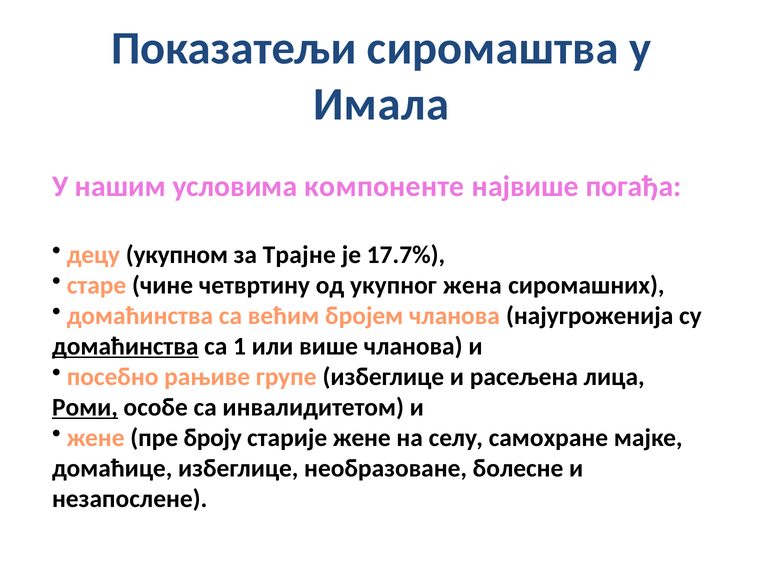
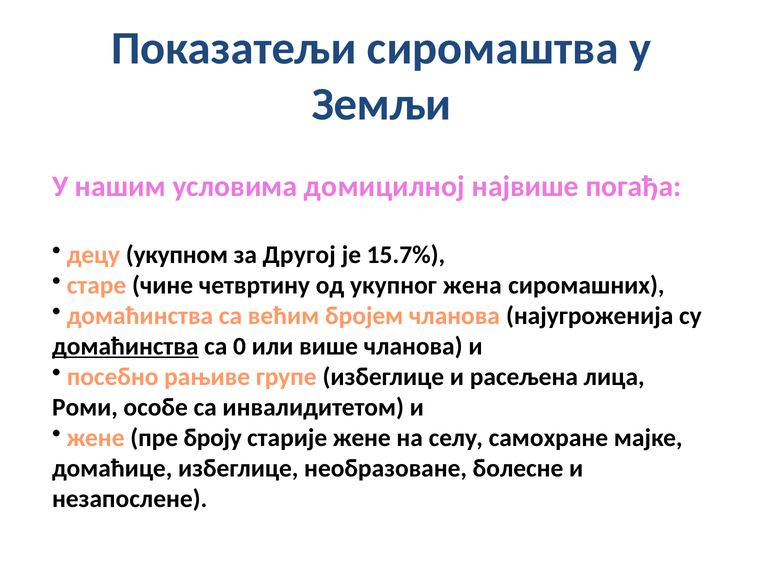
Имала: Имала -> Земљи (382, 104)
компоненте: компоненте -> домицилној (384, 187)
Трајне: Трајне -> Другој (299, 255)
17.7%: 17.7% -> 15.7% (406, 255)
1: 1 -> 0 (240, 347)
Роми underline: present -> none (85, 408)
